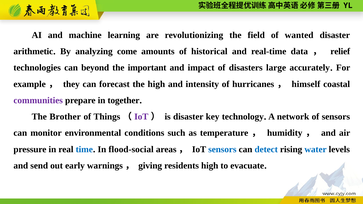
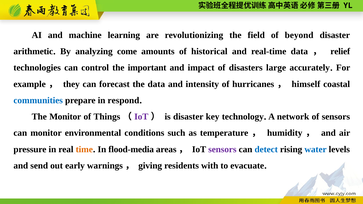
wanted: wanted -> beyond (299, 35)
beyond: beyond -> control (95, 68)
the high: high -> data (156, 84)
communities colour: purple -> blue (38, 100)
together: together -> respond (123, 100)
The Brother: Brother -> Monitor (65, 117)
time colour: blue -> orange (84, 149)
flood-social: flood-social -> flood-media (131, 149)
sensors colour: blue -> purple (222, 149)
residents high: high -> with (210, 166)
